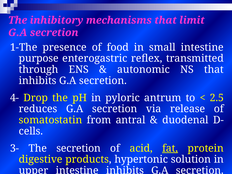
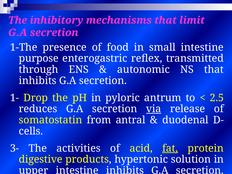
4-: 4- -> 1- (15, 98)
via underline: none -> present (154, 109)
The secretion: secretion -> activities (79, 148)
